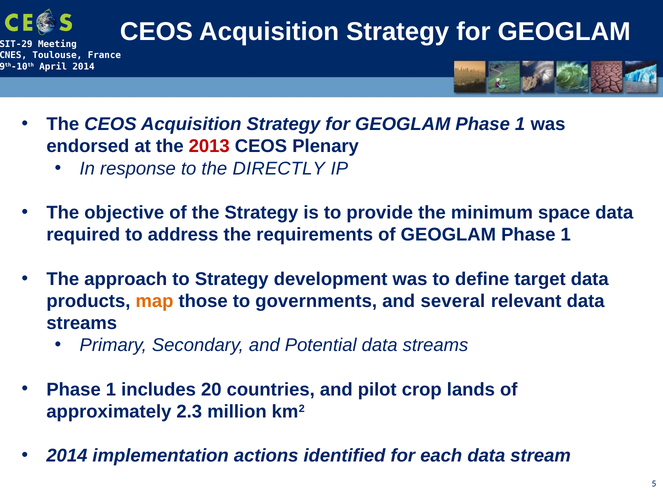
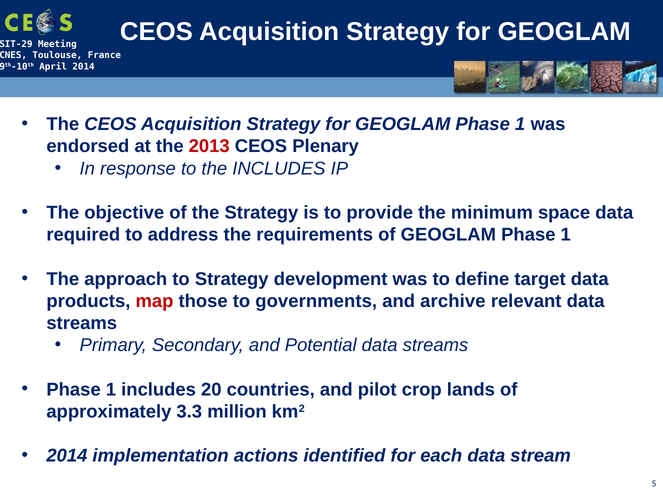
the DIRECTLY: DIRECTLY -> INCLUDES (279, 169)
map colour: orange -> red (154, 301)
several: several -> archive (453, 301)
2.3: 2.3 -> 3.3 (189, 412)
